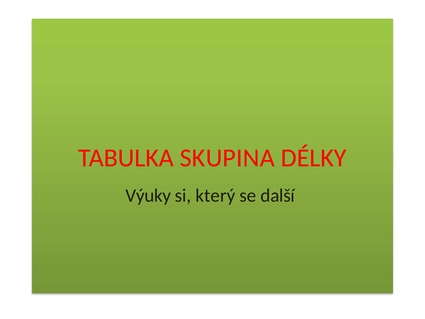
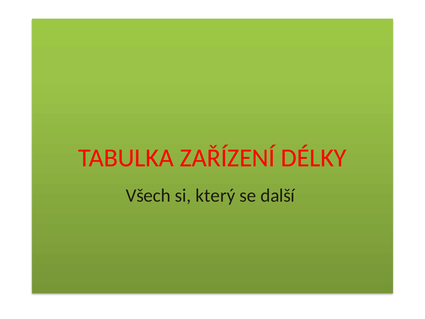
SKUPINA: SKUPINA -> ZAŘÍZENÍ (227, 158)
Výuky: Výuky -> Všech (148, 195)
